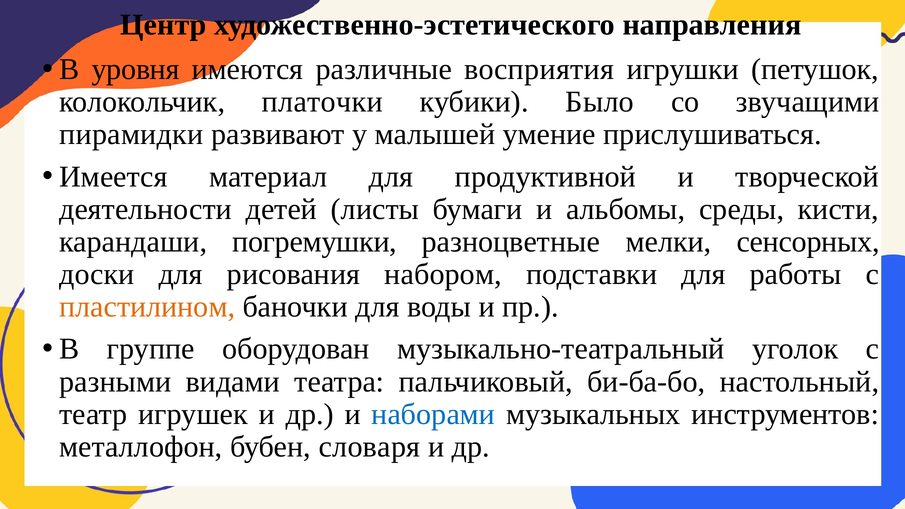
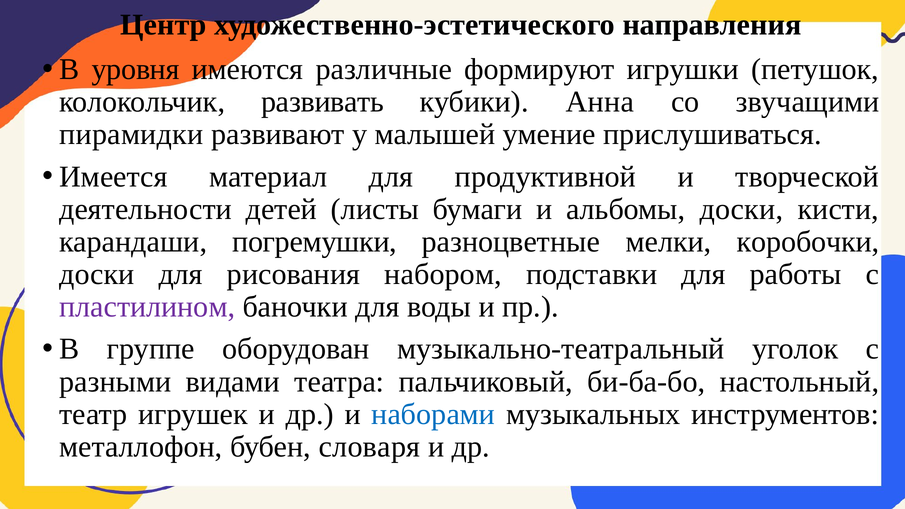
восприятия: восприятия -> формируют (539, 69)
платочки: платочки -> развивать (323, 102)
Было: Было -> Анна (600, 102)
альбомы среды: среды -> доски (741, 209)
сенсорных: сенсорных -> коробочки (808, 242)
пластилином colour: orange -> purple (147, 307)
